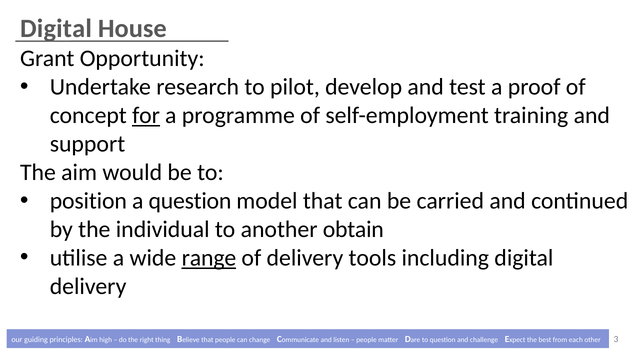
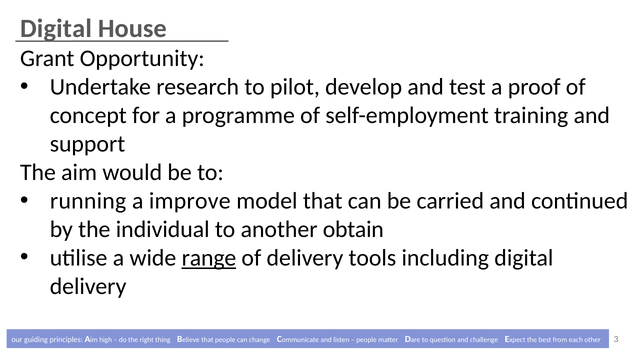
for underline: present -> none (146, 116)
position: position -> running (88, 201)
a question: question -> improve (190, 201)
